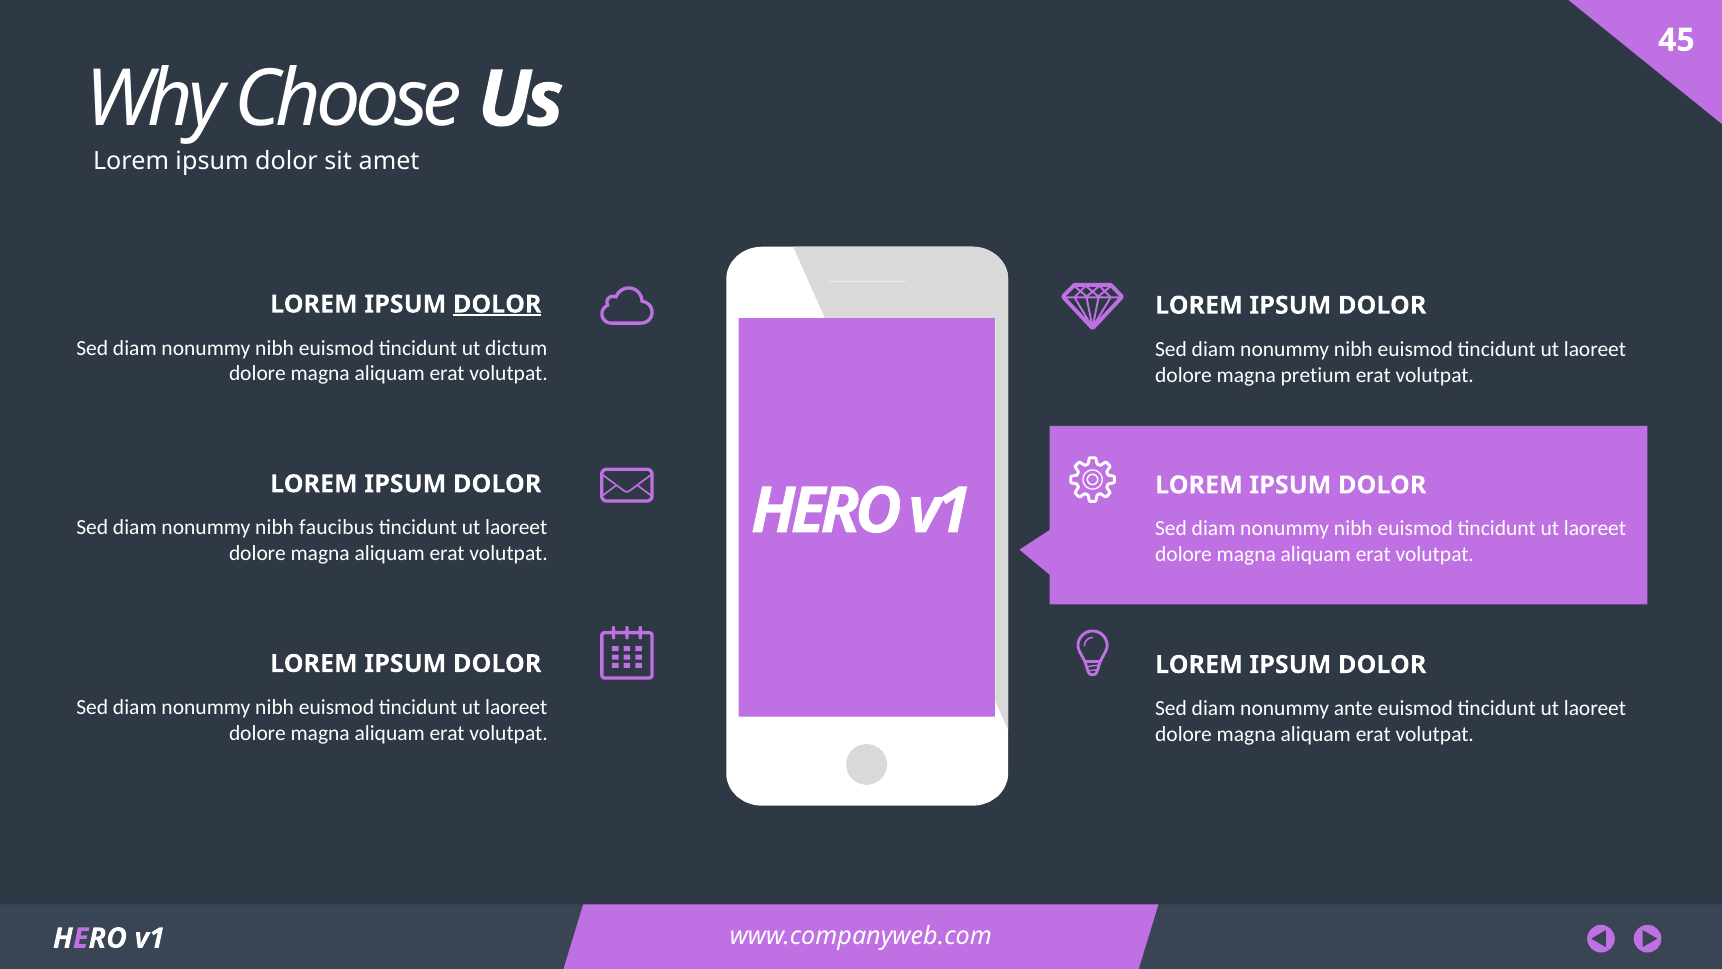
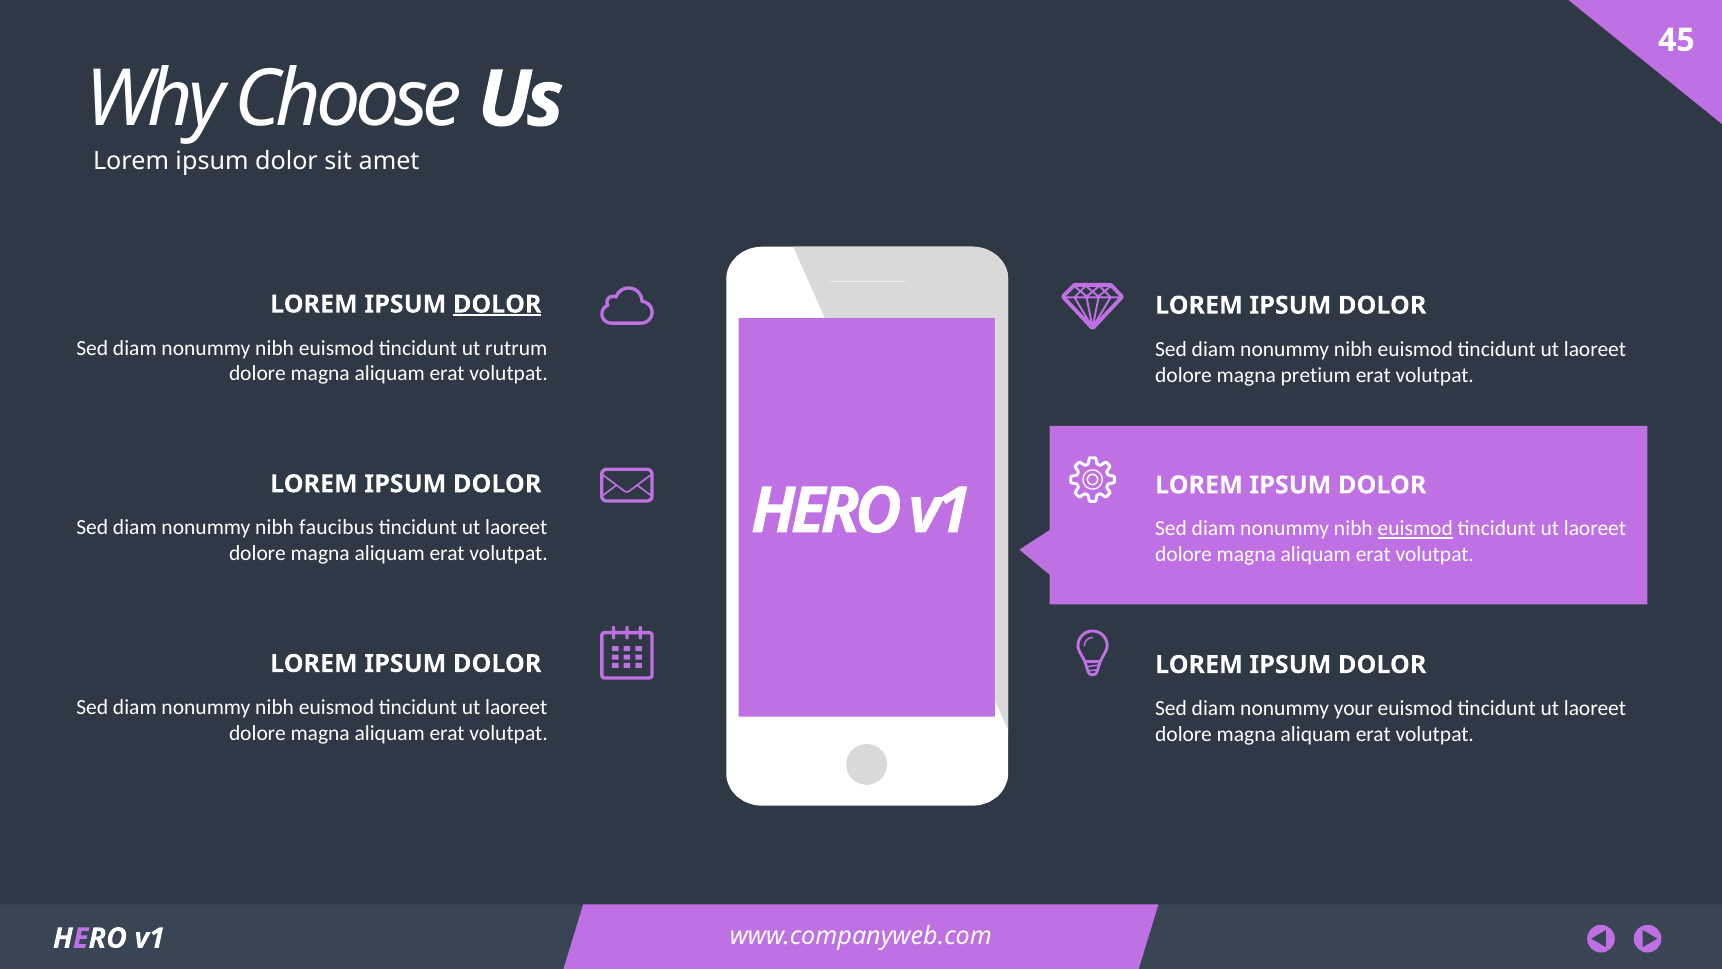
dictum: dictum -> rutrum (516, 348)
euismod underline: none -> present (1415, 529)
ante: ante -> your (1353, 708)
